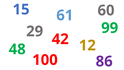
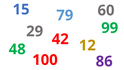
61: 61 -> 79 (65, 15)
